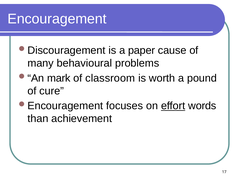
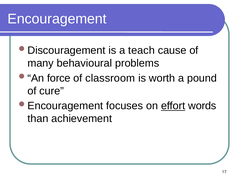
paper: paper -> teach (141, 51)
mark: mark -> force (59, 78)
